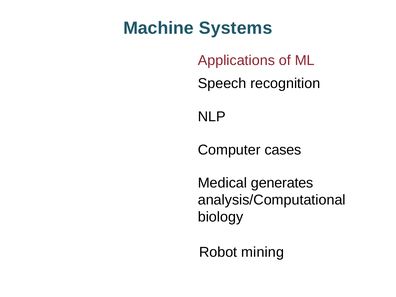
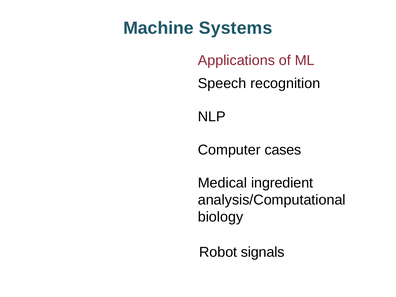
generates: generates -> ingredient (282, 183)
mining: mining -> signals (263, 252)
